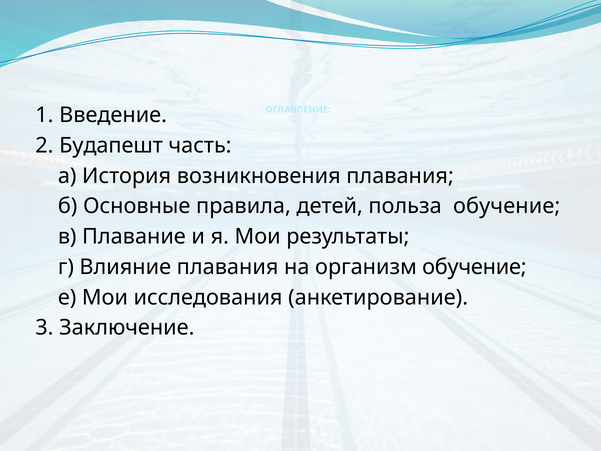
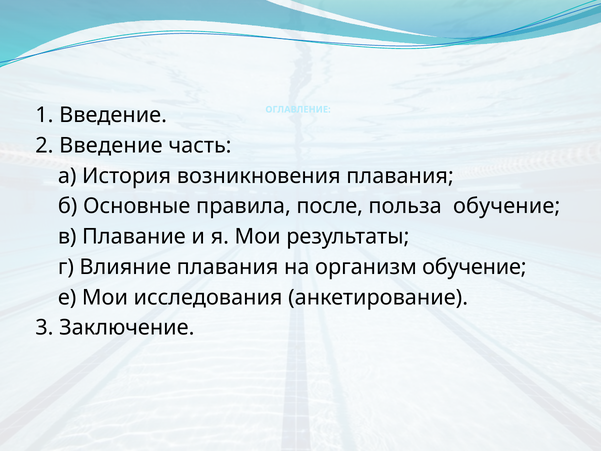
2 Будапешт: Будапешт -> Введение (111, 145)
детей: детей -> после (330, 206)
